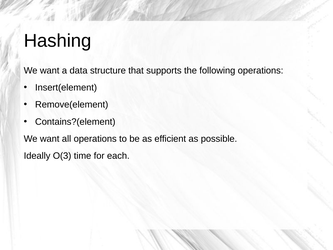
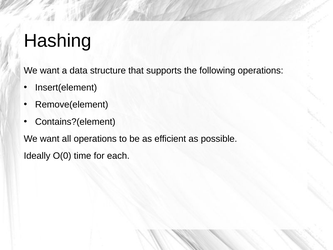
O(3: O(3 -> O(0 (62, 156)
